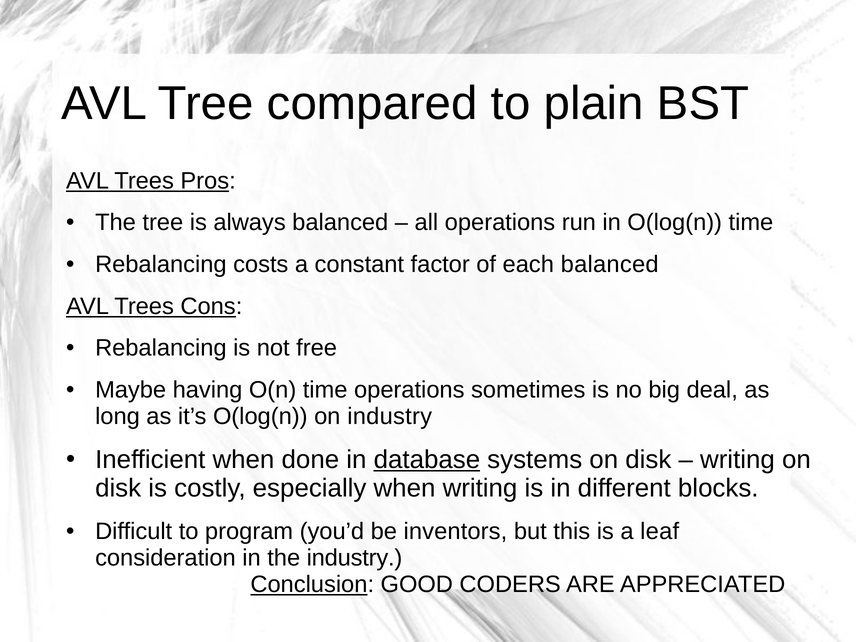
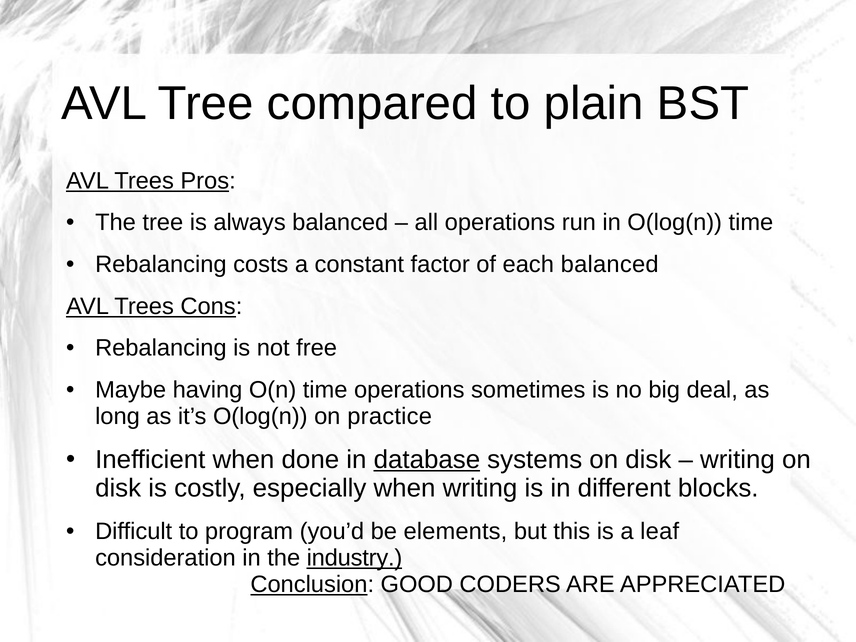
on industry: industry -> practice (390, 416)
inventors: inventors -> elements (455, 531)
industry underline: none -> present (355, 558)
